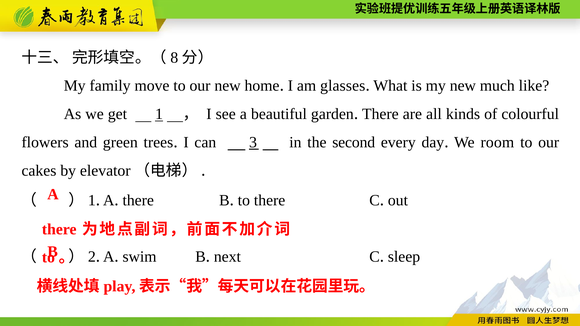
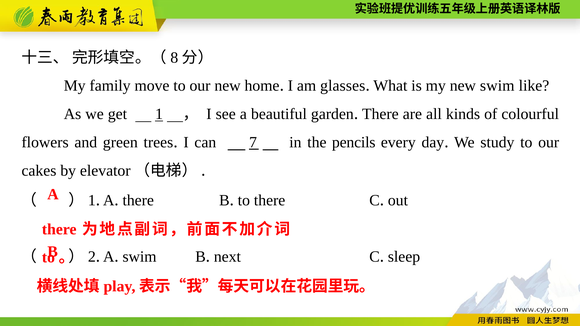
new much: much -> swim (497, 86)
3: 3 -> 7 (253, 142)
second: second -> pencils (354, 142)
room: room -> study (497, 142)
